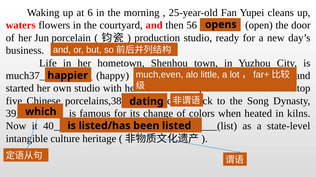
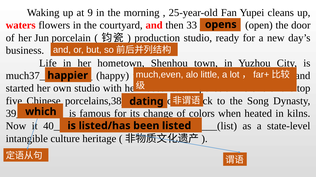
6: 6 -> 9 (90, 13)
56: 56 -> 33 (192, 25)
